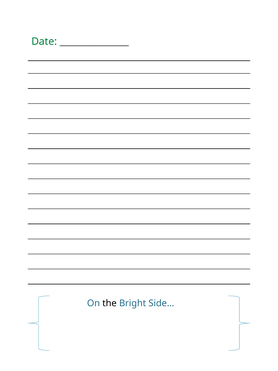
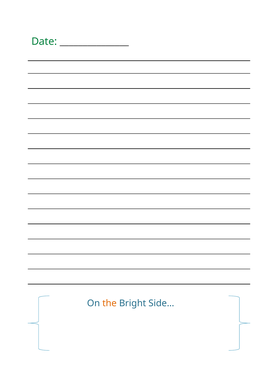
the colour: black -> orange (110, 303)
